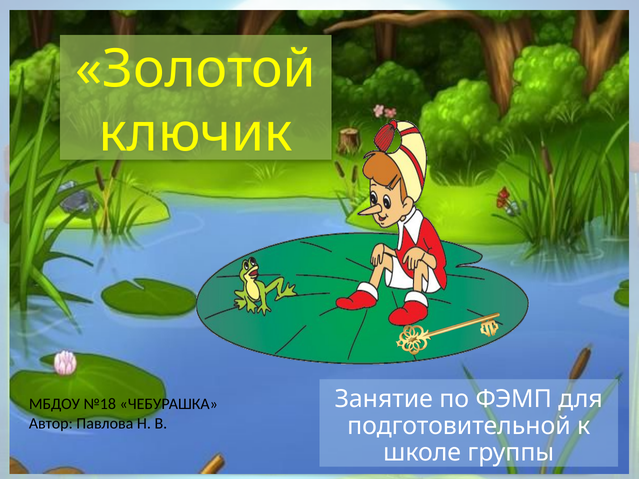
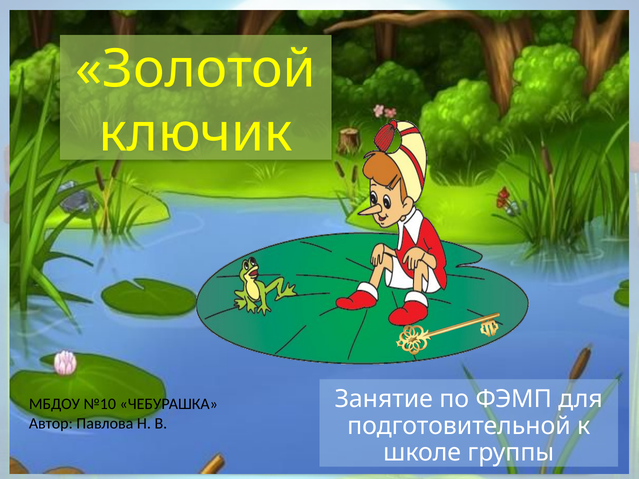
№18: №18 -> №10 (100, 404)
